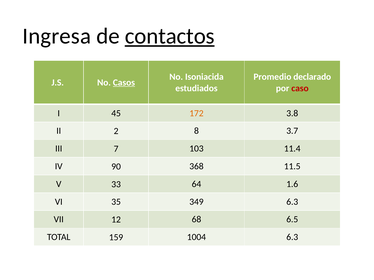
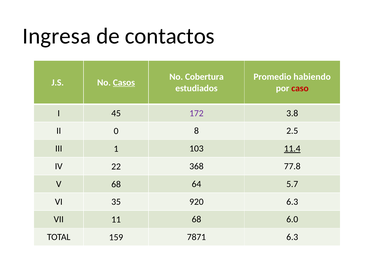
contactos underline: present -> none (170, 36)
Isoniacida: Isoniacida -> Cobertura (204, 77)
declarado: declarado -> habiendo (312, 77)
172 colour: orange -> purple (196, 113)
2: 2 -> 0 (116, 131)
3.7: 3.7 -> 2.5 (292, 131)
7: 7 -> 1 (116, 149)
11.4 underline: none -> present (292, 149)
90: 90 -> 22 (116, 167)
11.5: 11.5 -> 77.8 (292, 167)
V 33: 33 -> 68 (116, 185)
1.6: 1.6 -> 5.7 (292, 184)
349: 349 -> 920 (196, 202)
12: 12 -> 11 (116, 220)
6.5: 6.5 -> 6.0 (292, 220)
1004: 1004 -> 7871 (196, 237)
